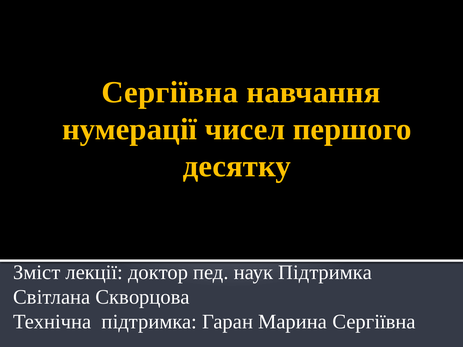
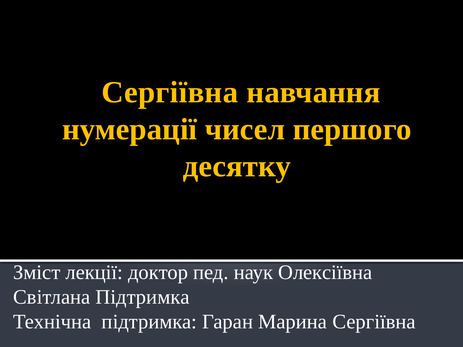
наук Підтримка: Підтримка -> Олексіївна (325, 272)
Світлана Скворцова: Скворцова -> Підтримка (143, 297)
